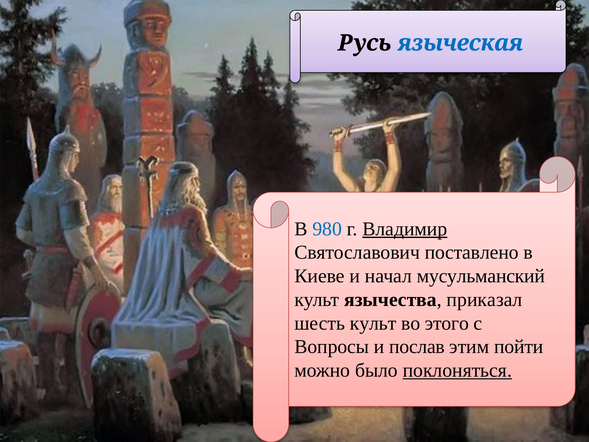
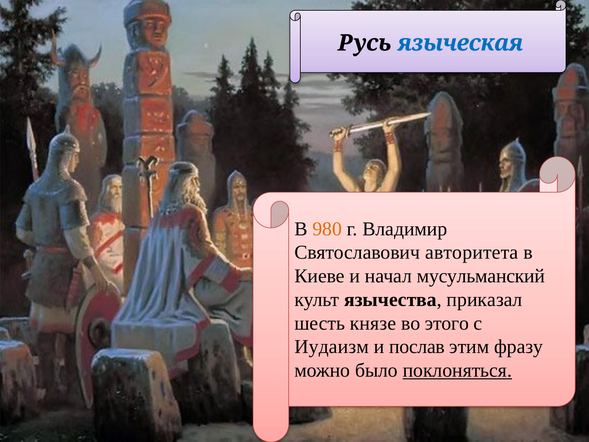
980 colour: blue -> orange (327, 229)
Владимир underline: present -> none (405, 229)
поставлено: поставлено -> авторитета (472, 252)
шесть культ: культ -> князе (373, 323)
Вопросы: Вопросы -> Иудаизм (332, 347)
пойти: пойти -> фразу (519, 347)
